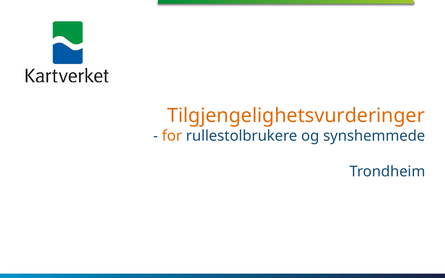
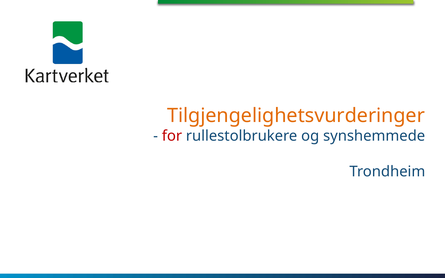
for colour: orange -> red (172, 136)
